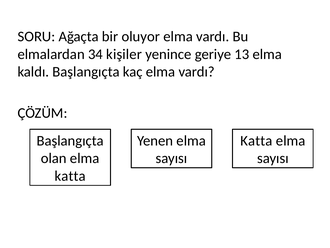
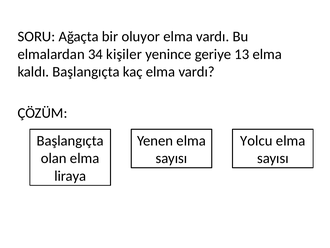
Katta: Katta -> Yolcu (256, 140)
katta: katta -> liraya (70, 176)
